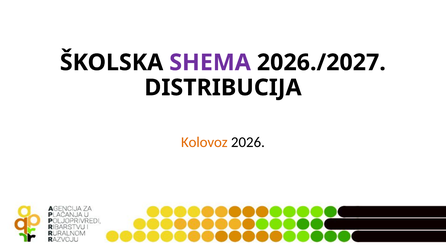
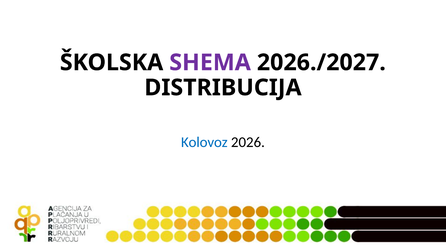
Kolovoz colour: orange -> blue (204, 142)
